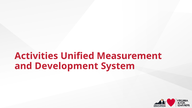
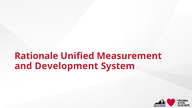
Activities: Activities -> Rationale (36, 56)
